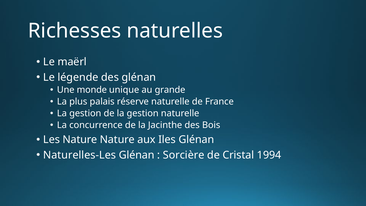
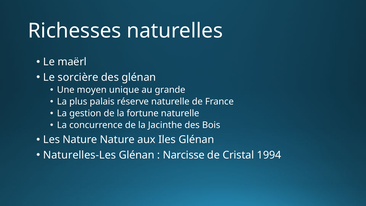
légende: légende -> sorcière (78, 77)
monde: monde -> moyen (92, 90)
de la gestion: gestion -> fortune (143, 113)
Sorcière: Sorcière -> Narcisse (184, 155)
